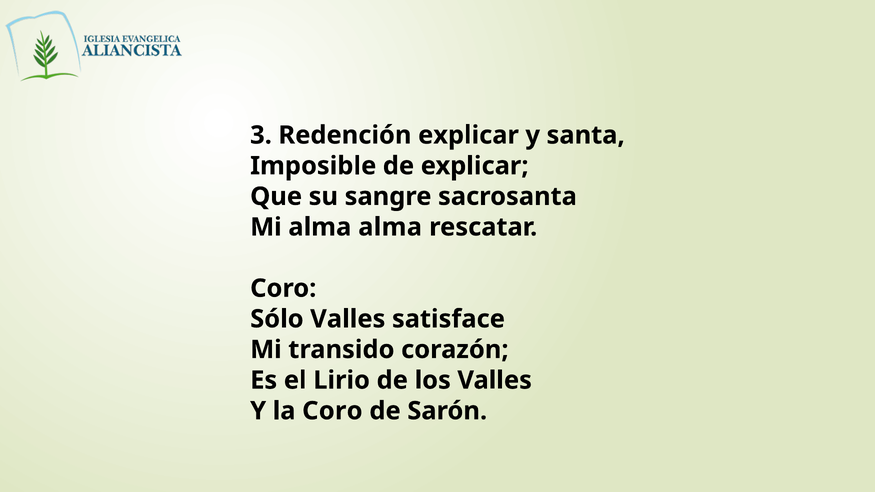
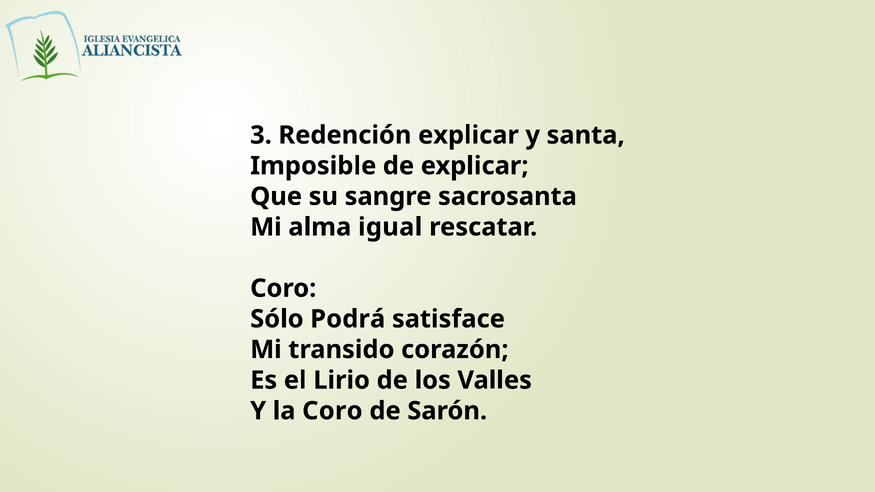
alma alma: alma -> igual (390, 227)
Sólo Valles: Valles -> Podrá (348, 319)
